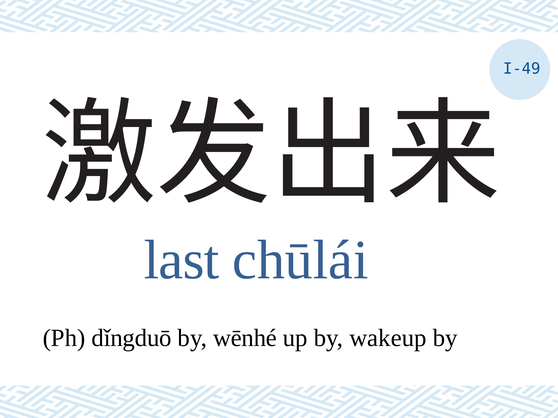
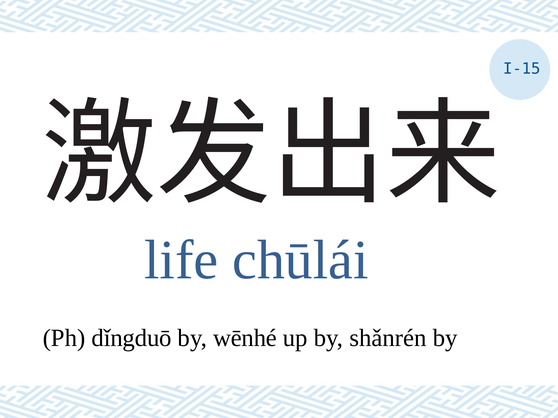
I-49: I-49 -> I-15 (522, 69)
last: last -> life (181, 261)
wakeup: wakeup -> shǎnrén (388, 338)
